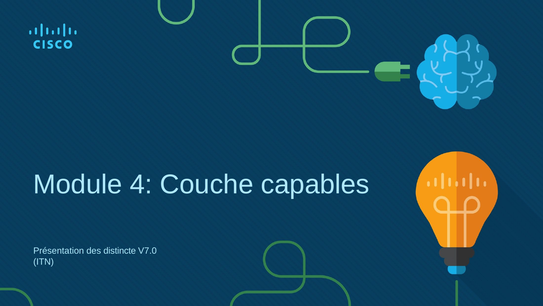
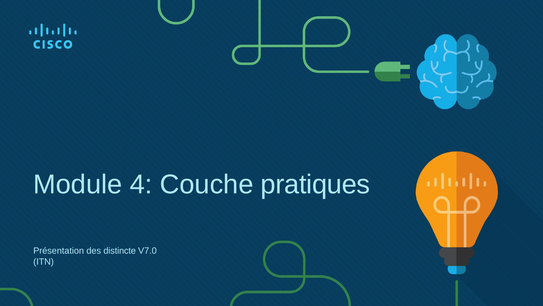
capables: capables -> pratiques (315, 184)
